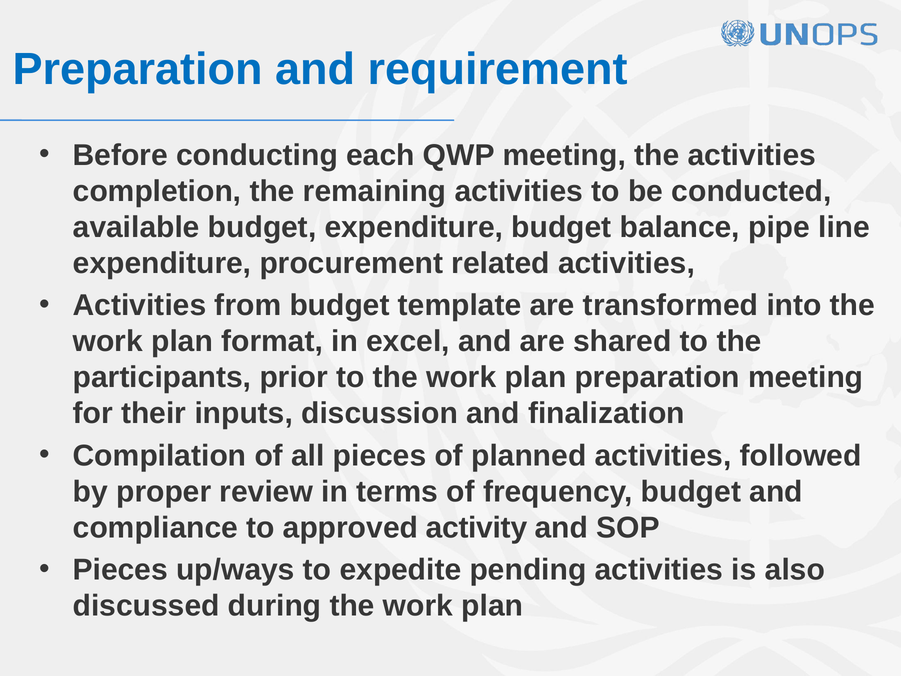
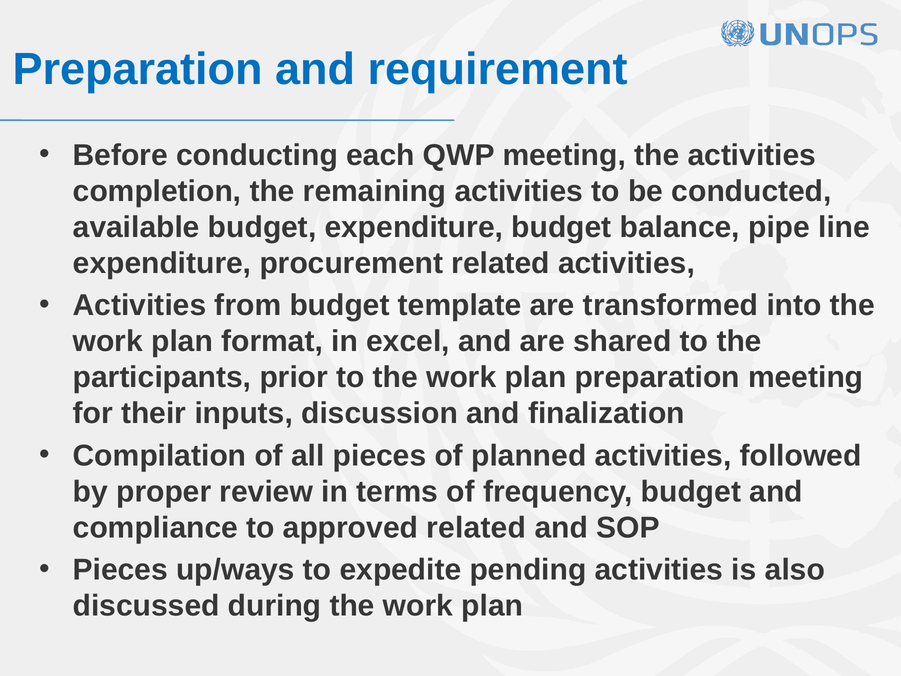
approved activity: activity -> related (476, 528)
